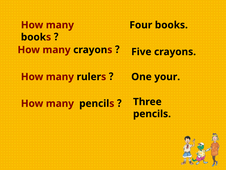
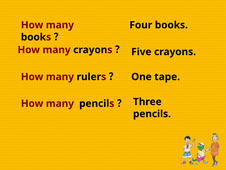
your: your -> tape (167, 77)
